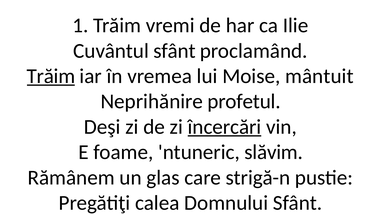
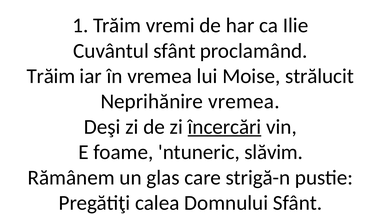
Trăim underline: present -> none (51, 76)
mântuit: mântuit -> strălucit (319, 76)
Neprihănire profetul: profetul -> vremea (244, 102)
